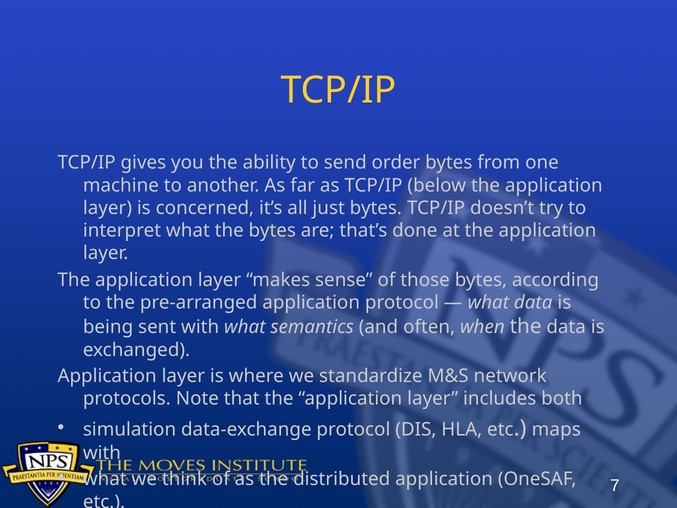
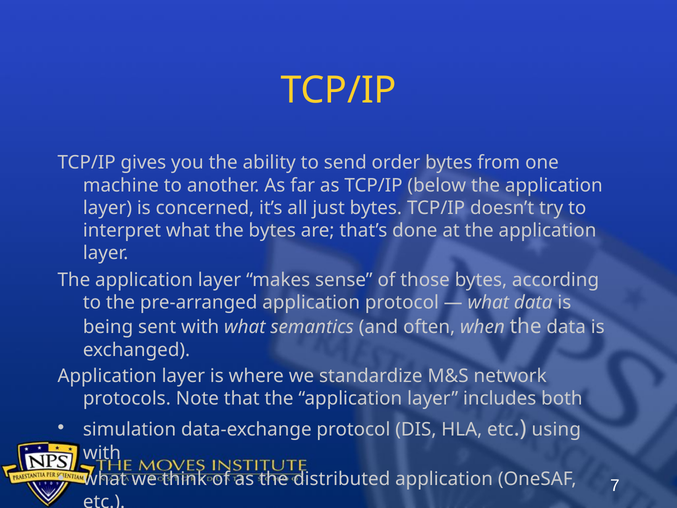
maps: maps -> using (556, 429)
